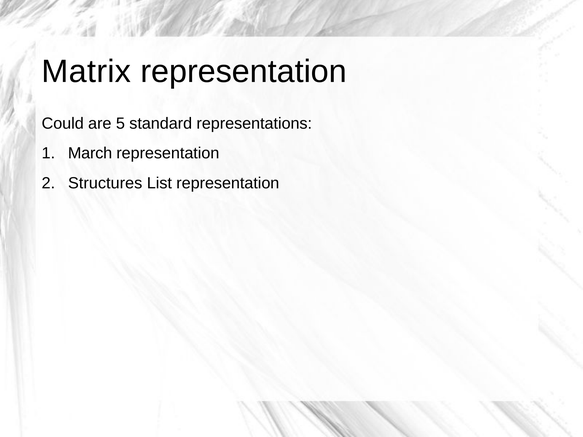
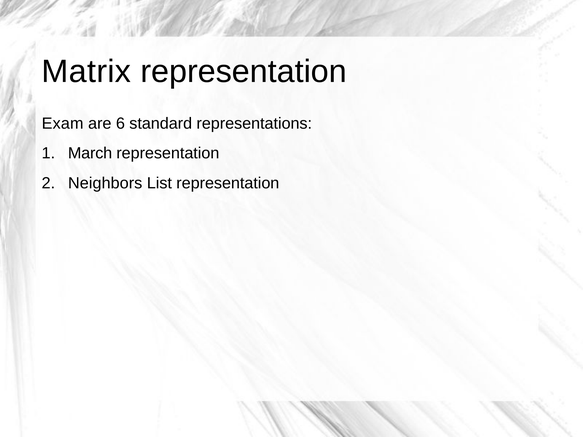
Could: Could -> Exam (63, 124)
5: 5 -> 6 (120, 124)
Structures: Structures -> Neighbors (105, 183)
